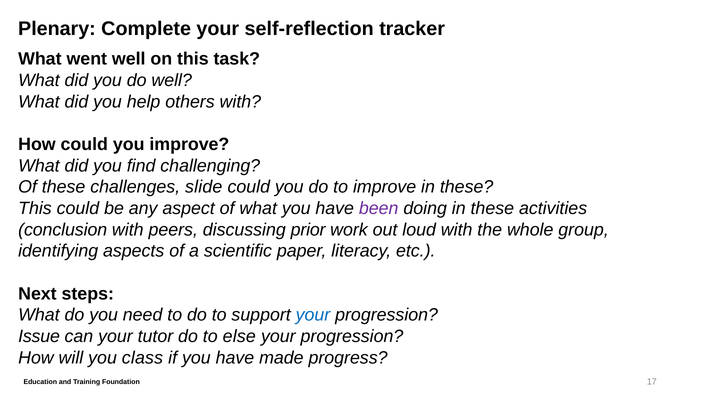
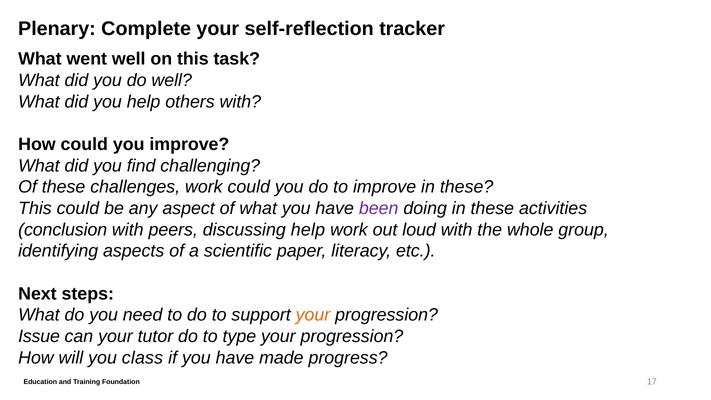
challenges slide: slide -> work (204, 187)
discussing prior: prior -> help (308, 230)
your colour: blue -> orange (313, 315)
else: else -> type (239, 336)
